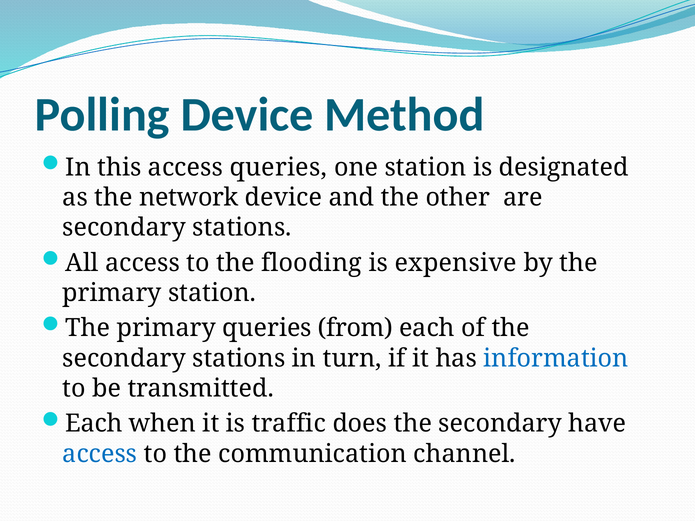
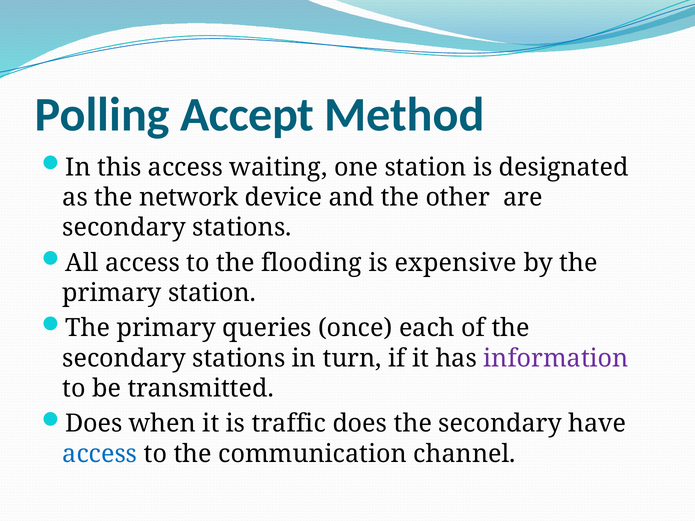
Polling Device: Device -> Accept (247, 115)
access queries: queries -> waiting (278, 167)
from: from -> once (355, 328)
information colour: blue -> purple (556, 358)
Each: Each -> Does (94, 424)
